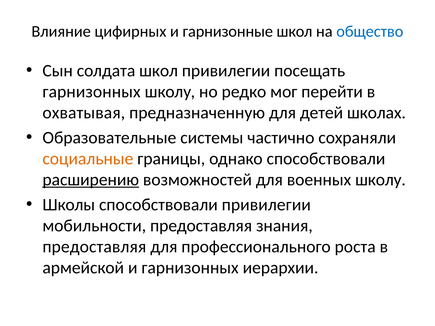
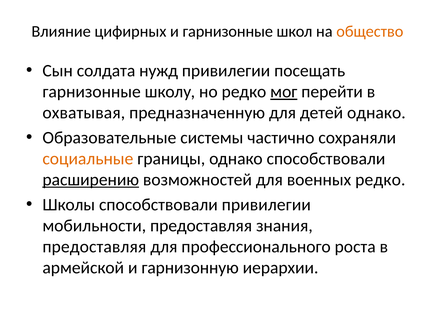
общество colour: blue -> orange (370, 32)
солдата школ: школ -> нужд (159, 71)
гарнизонных: гарнизонных -> гарнизонные (92, 92)
мог underline: none -> present (284, 92)
детей школах: школах -> однако (376, 113)
военных школу: школу -> редко (380, 180)
и гарнизонных: гарнизонных -> гарнизонную (190, 268)
